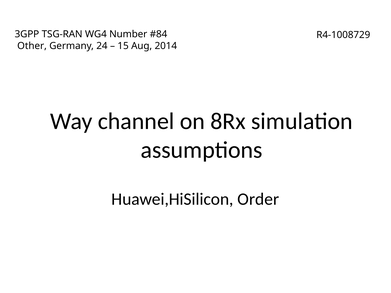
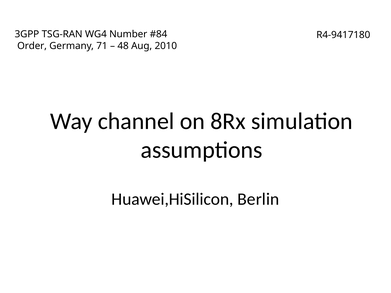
R4-1008729: R4-1008729 -> R4-9417180 (343, 35)
Other: Other -> Order (32, 46)
24: 24 -> 71 (102, 46)
15: 15 -> 48 (123, 46)
2014: 2014 -> 2010 (166, 46)
Order: Order -> Berlin (258, 199)
